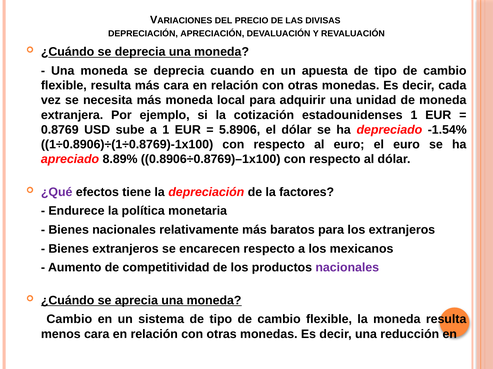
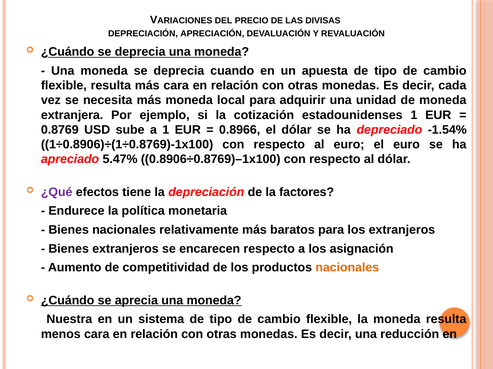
5.8906: 5.8906 -> 0.8966 (240, 130)
8.89%: 8.89% -> 5.47% (120, 160)
mexicanos: mexicanos -> asignación (362, 249)
nacionales colour: purple -> orange (347, 268)
Cambio: Cambio -> Nuestra (69, 320)
